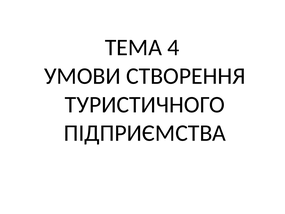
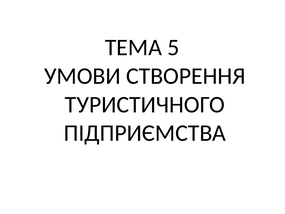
4: 4 -> 5 (173, 47)
